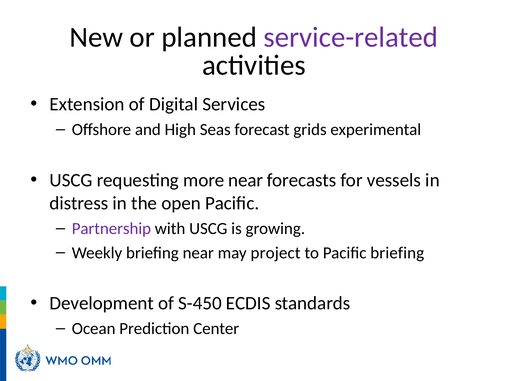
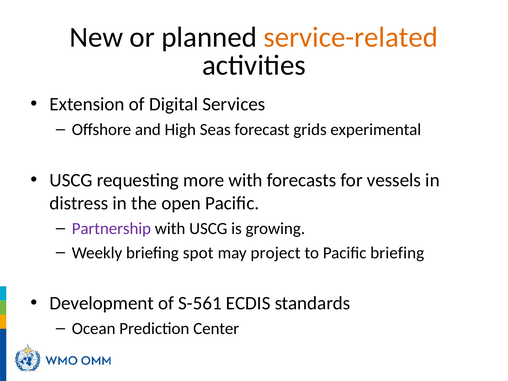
service-related colour: purple -> orange (351, 37)
more near: near -> with (246, 180)
briefing near: near -> spot (198, 253)
S-450: S-450 -> S-561 (200, 303)
